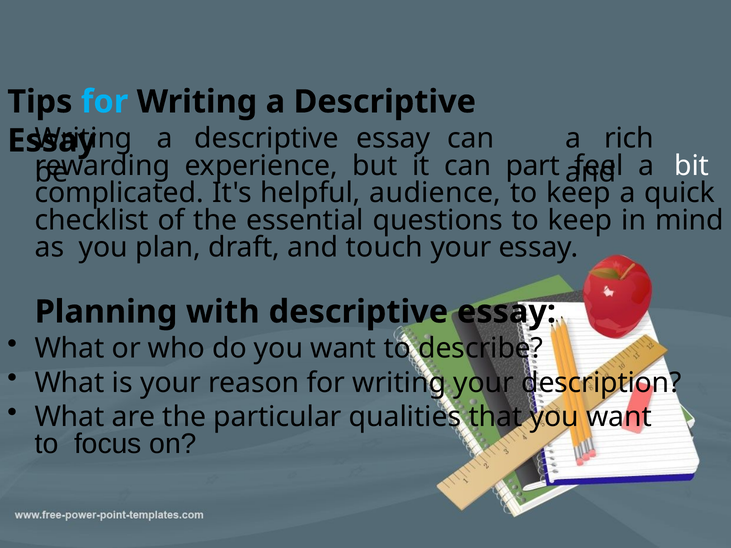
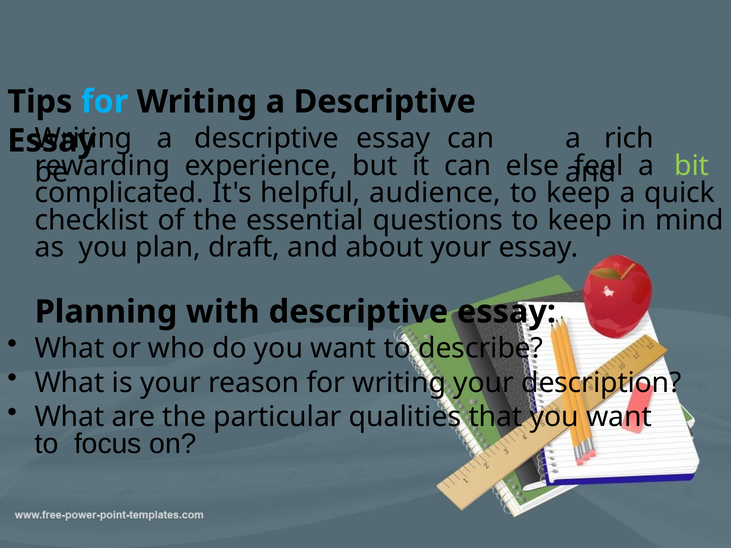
part: part -> else (533, 166)
bit colour: white -> light green (692, 166)
touch: touch -> about (385, 248)
